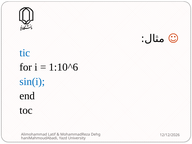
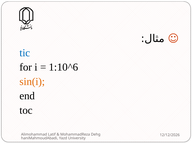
sin(i colour: blue -> orange (32, 82)
